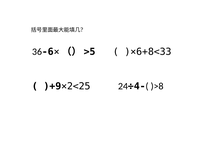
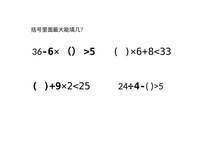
)>8: )>8 -> )>5 (157, 86)
